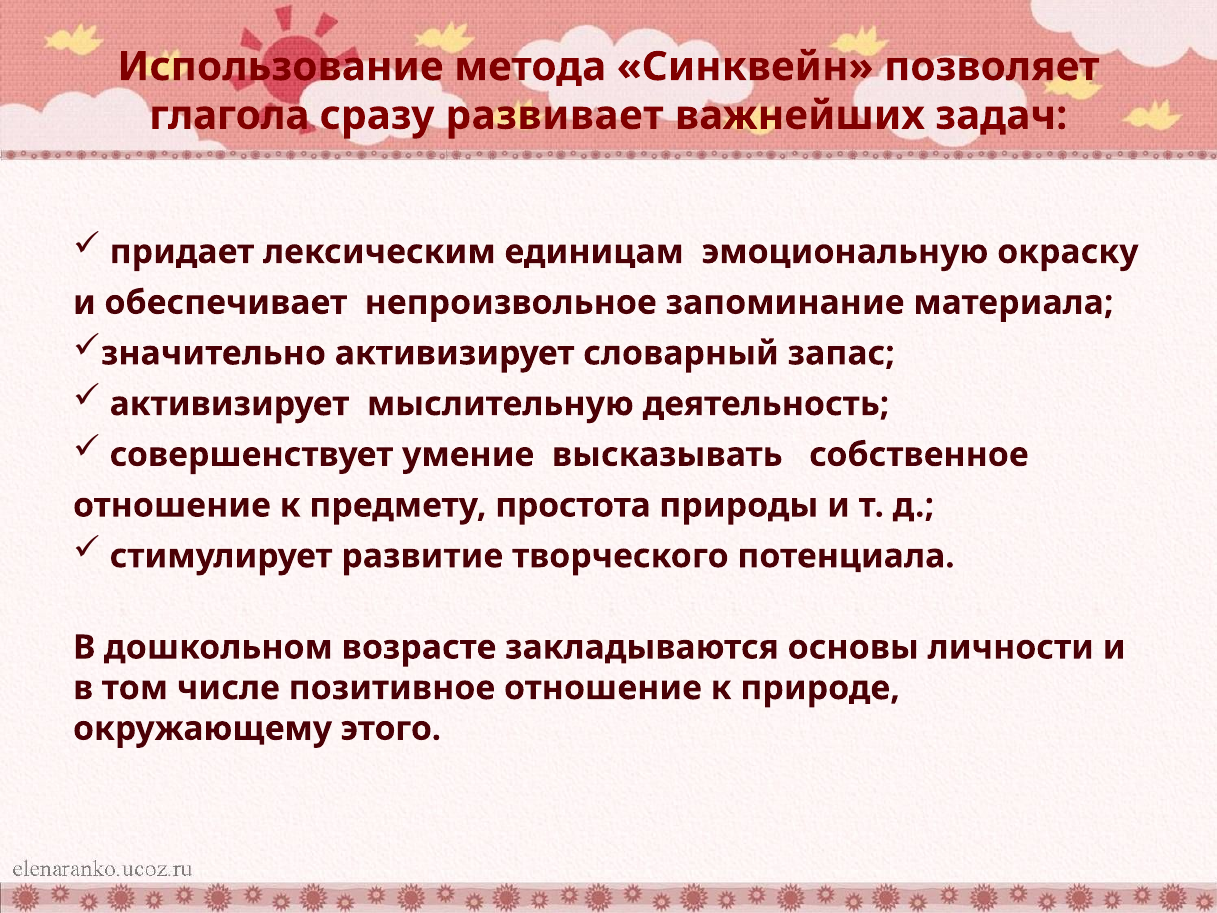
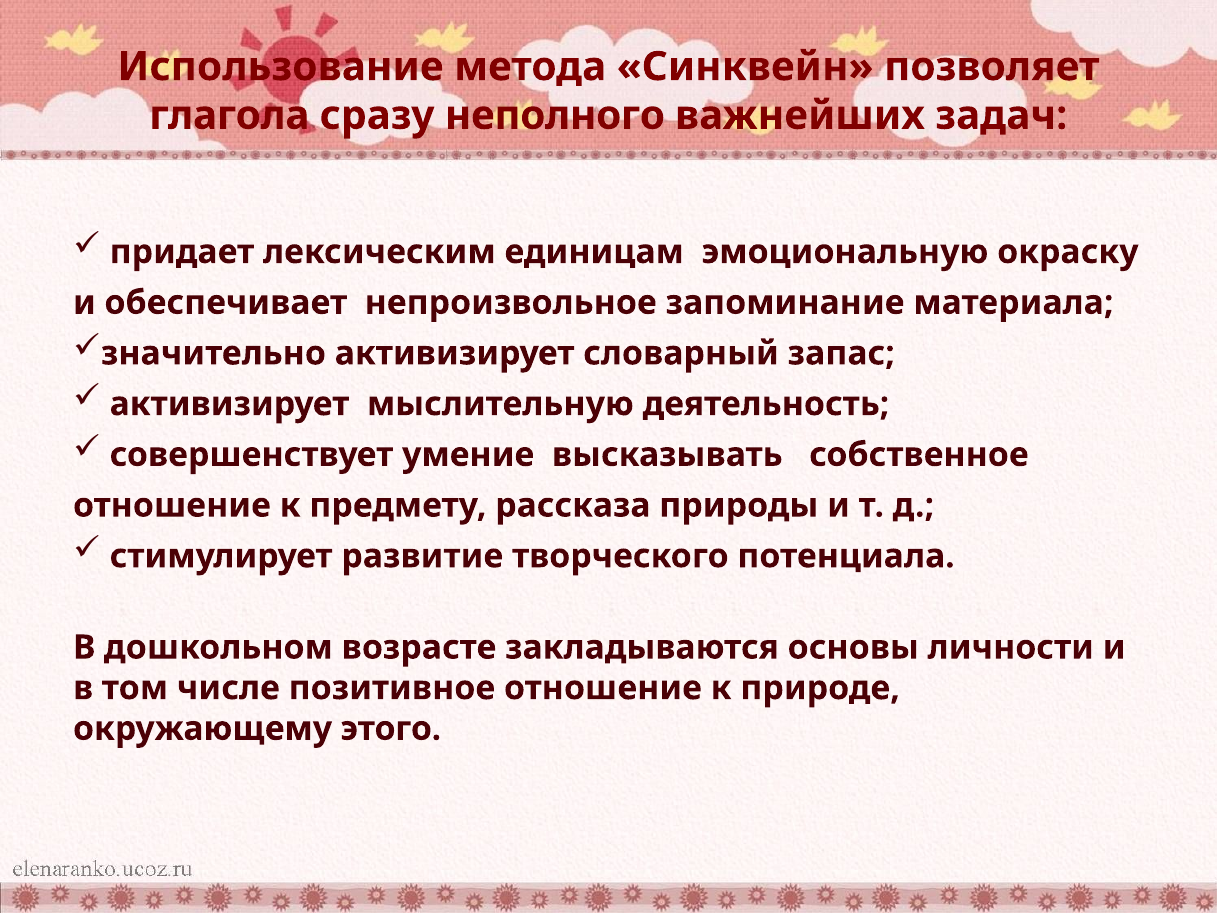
развивает: развивает -> неполного (555, 115)
простота: простота -> рассказа (573, 505)
